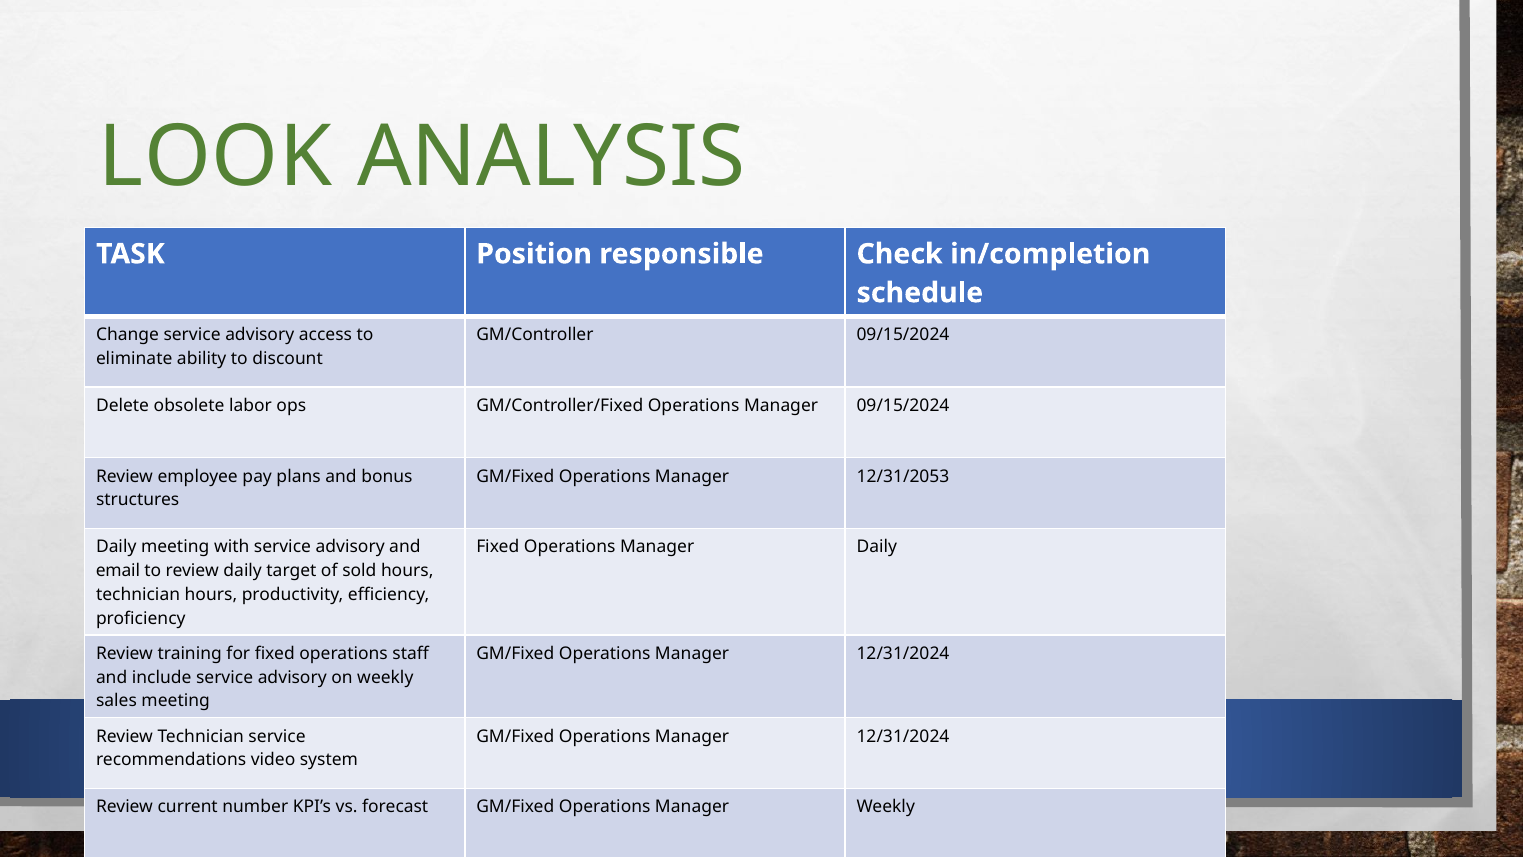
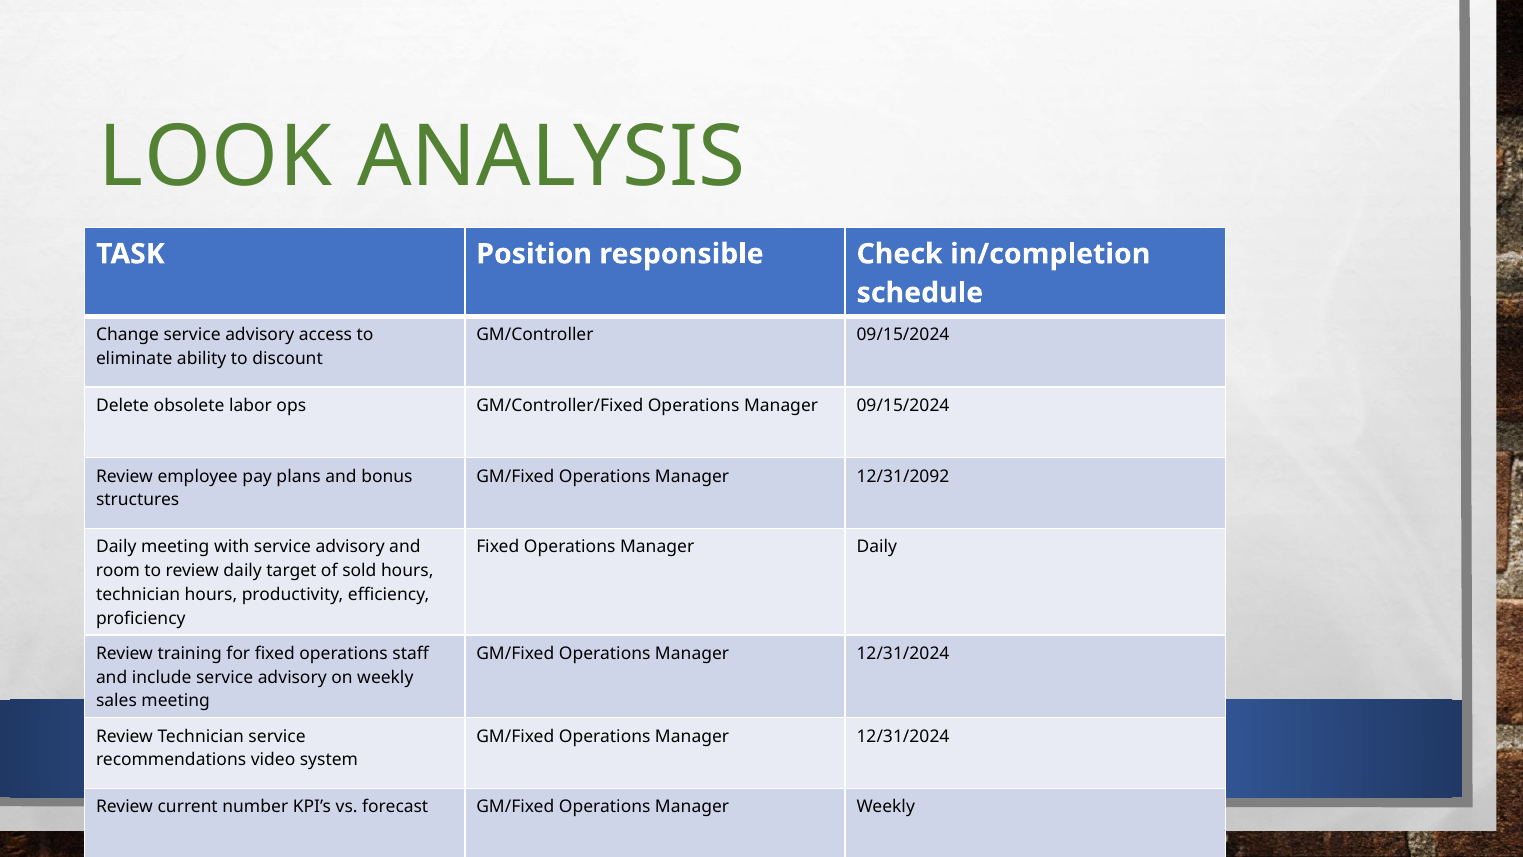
12/31/2053: 12/31/2053 -> 12/31/2092 (903, 476)
email: email -> room (118, 570)
